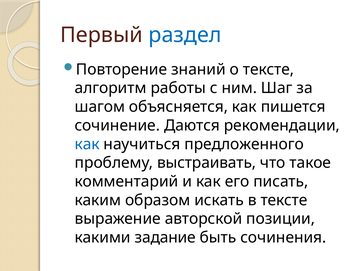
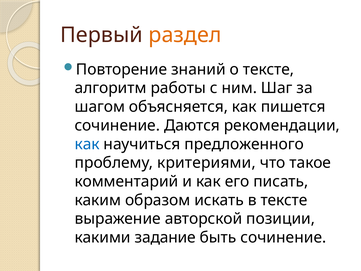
раздел colour: blue -> orange (185, 35)
выстраивать: выстраивать -> критериями (206, 163)
быть сочинения: сочинения -> сочинение (283, 237)
